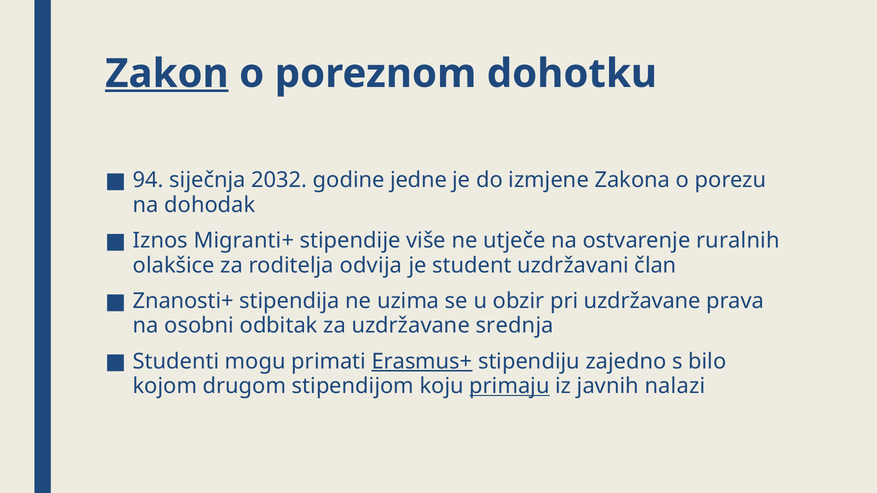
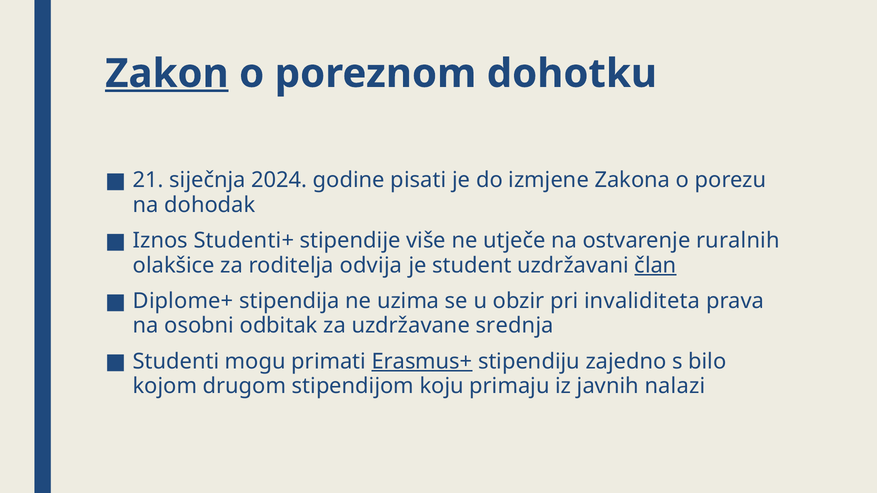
94: 94 -> 21 (148, 180)
2032: 2032 -> 2024 (279, 180)
jedne: jedne -> pisati (418, 180)
Migranti+: Migranti+ -> Studenti+ (244, 241)
član underline: none -> present (656, 265)
Znanosti+: Znanosti+ -> Diplome+ (183, 301)
pri uzdržavane: uzdržavane -> invaliditeta (642, 301)
primaju underline: present -> none (509, 386)
